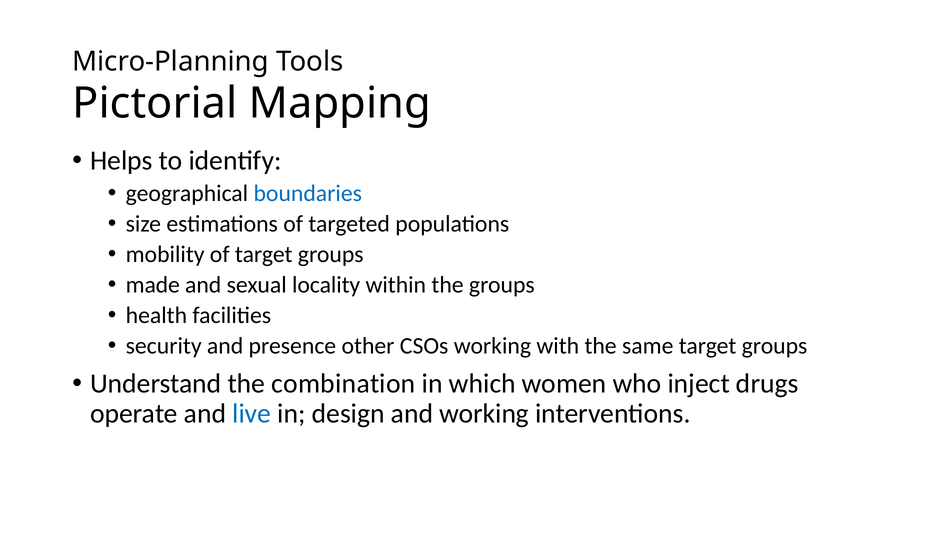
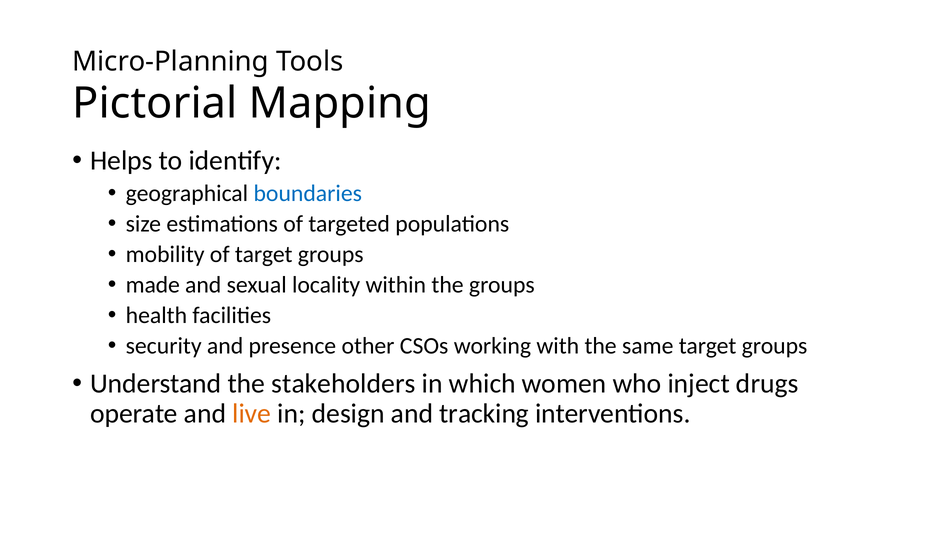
combination: combination -> stakeholders (344, 383)
live colour: blue -> orange (252, 413)
and working: working -> tracking (484, 413)
